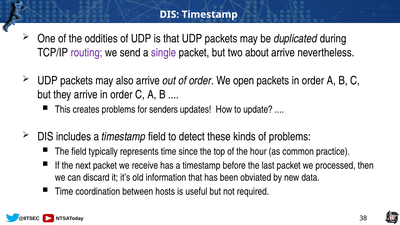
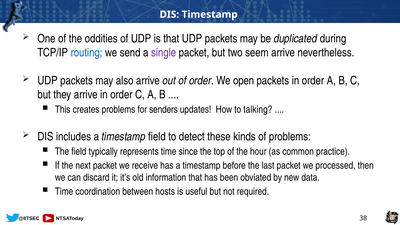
routing colour: purple -> blue (86, 53)
about: about -> seem (257, 53)
update: update -> talking (258, 110)
